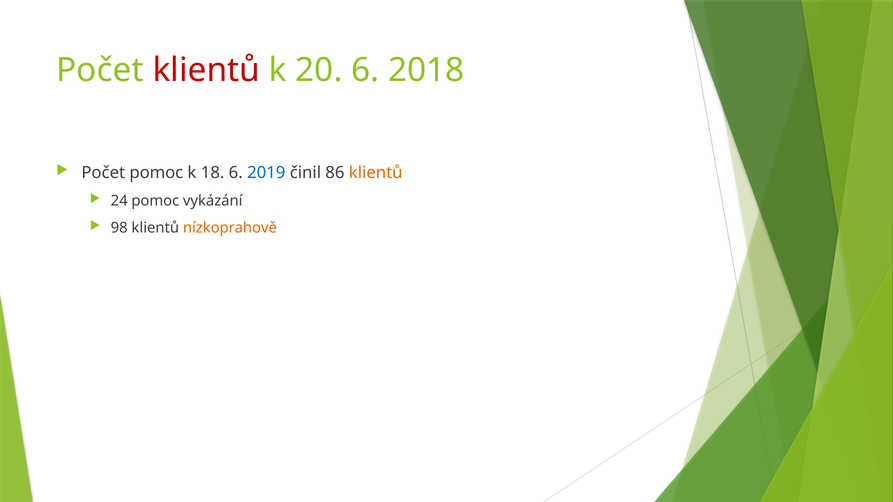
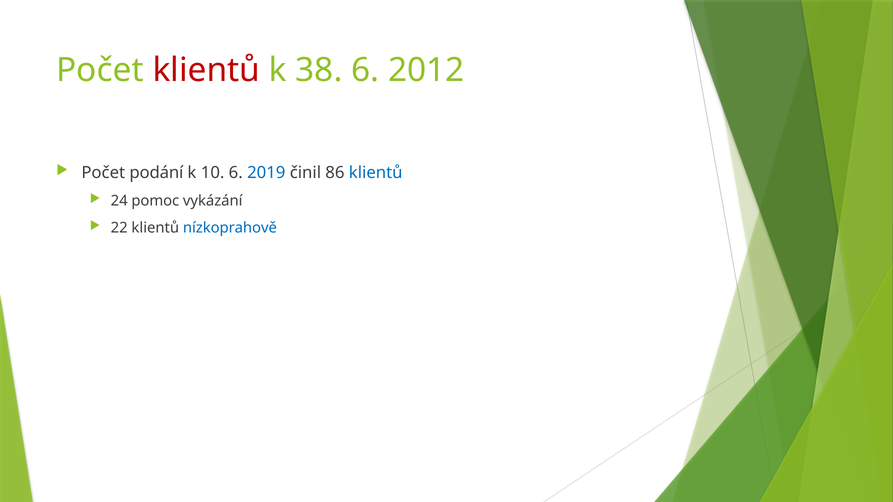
20: 20 -> 38 (319, 70)
2018: 2018 -> 2012 (426, 70)
Počet pomoc: pomoc -> podání (156, 173)
18: 18 -> 10 (213, 173)
klientů colour: orange -> blue (376, 173)
98: 98 -> 22 (119, 228)
nízkoprahově colour: orange -> blue (230, 228)
